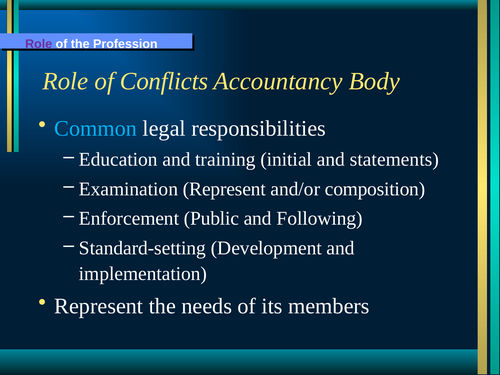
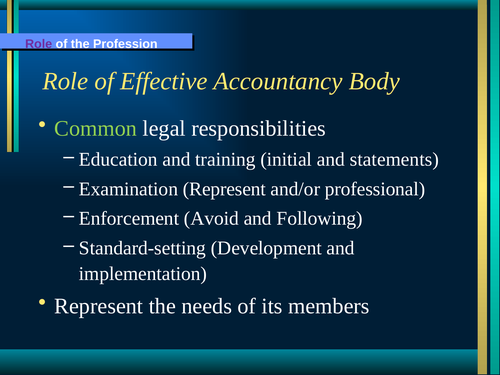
Conflicts: Conflicts -> Effective (164, 81)
Common colour: light blue -> light green (96, 128)
composition: composition -> professional (375, 189)
Public: Public -> Avoid (211, 219)
